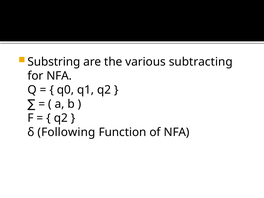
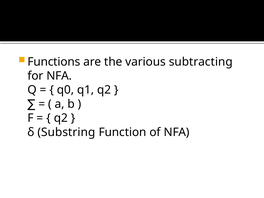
Substring: Substring -> Functions (54, 62)
Following: Following -> Substring (66, 132)
